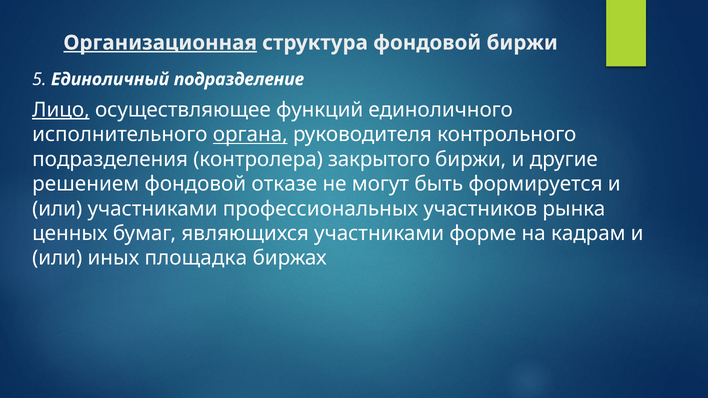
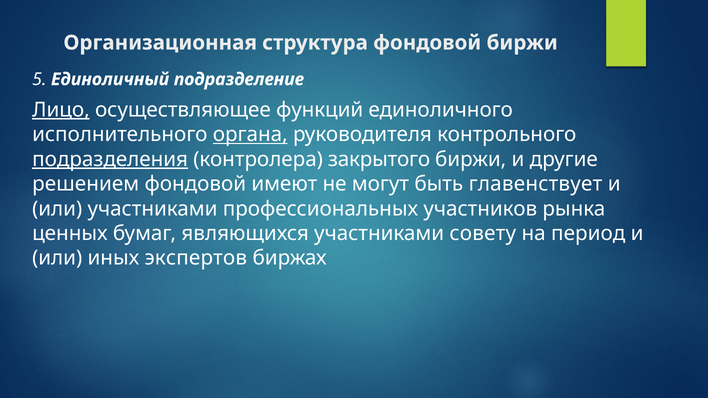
Организационная underline: present -> none (160, 43)
подразделения underline: none -> present (110, 159)
отказе: отказе -> имеют (284, 184)
формируется: формируется -> главенствует (535, 184)
форме: форме -> совету (483, 234)
кадрам: кадрам -> период (588, 234)
площадка: площадка -> экспертов (196, 258)
